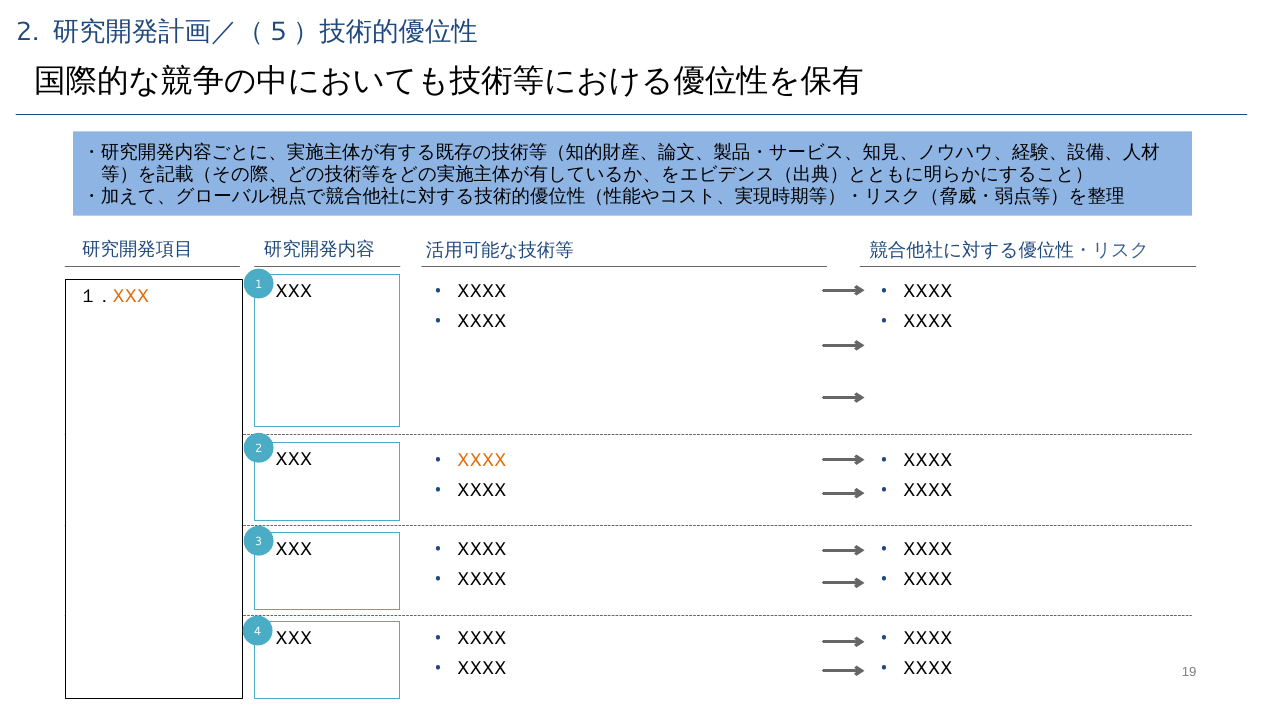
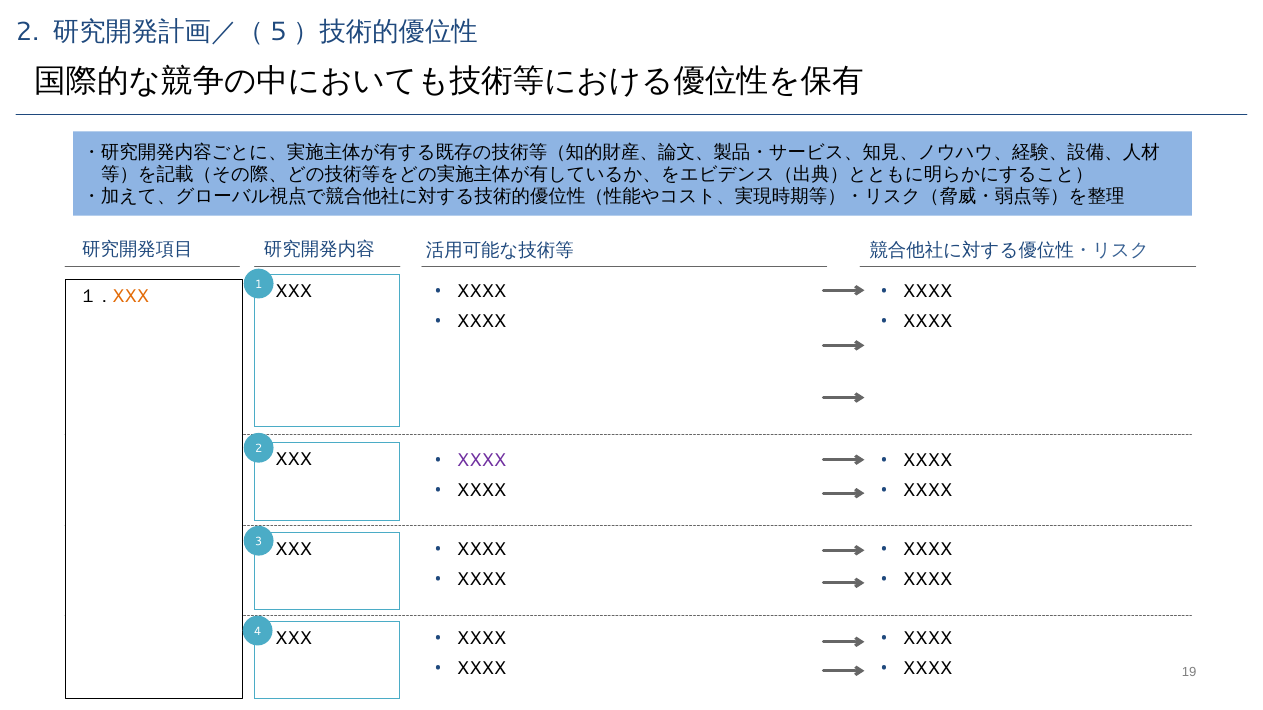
XXXX colour: orange -> purple (482, 461)
